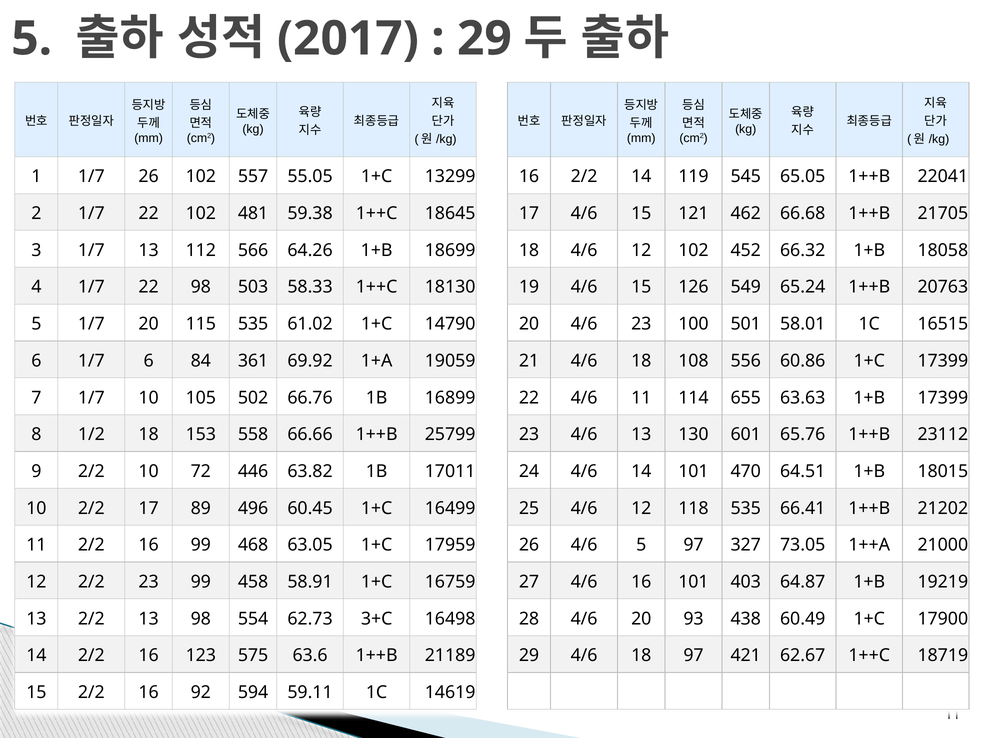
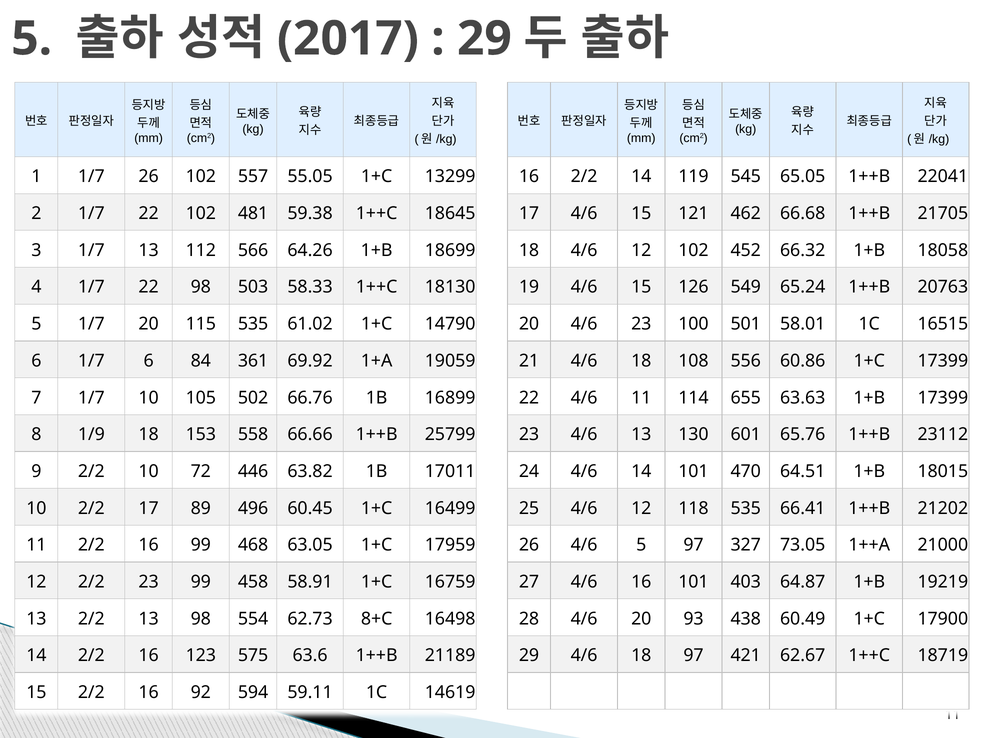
1/2: 1/2 -> 1/9 (91, 434)
3+C: 3+C -> 8+C (377, 619)
